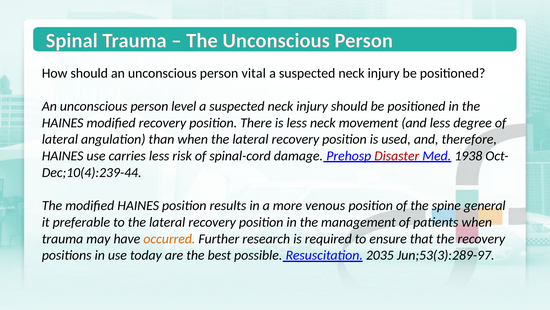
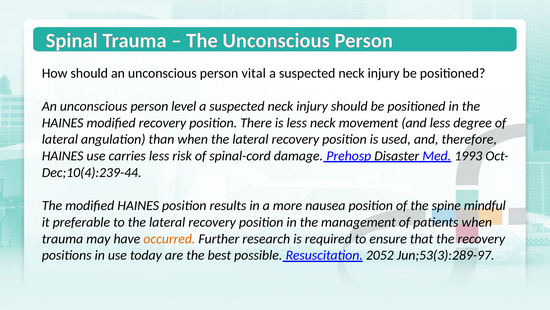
Disaster colour: red -> black (397, 156)
1938: 1938 -> 1993 (468, 156)
venous: venous -> nausea (325, 205)
general: general -> mindful (485, 205)
2035: 2035 -> 2052 (380, 255)
